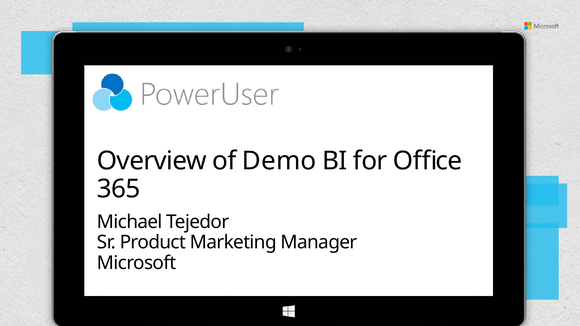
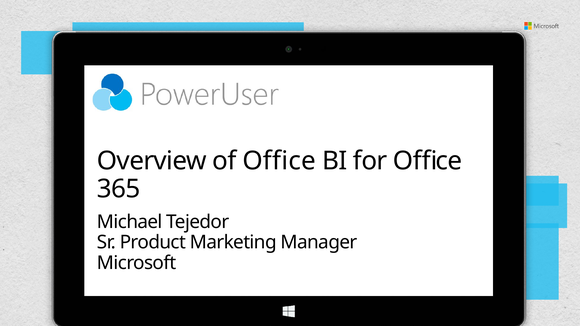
of Demo: Demo -> Office (279, 161)
